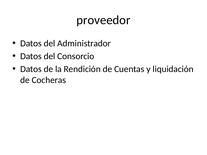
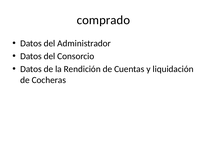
proveedor: proveedor -> comprado (103, 20)
